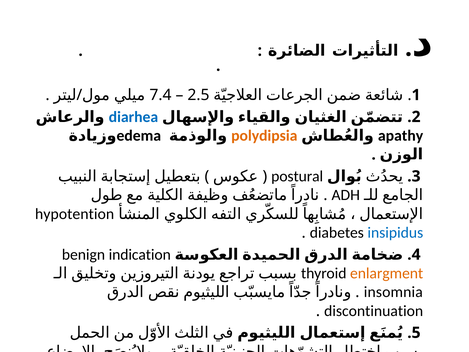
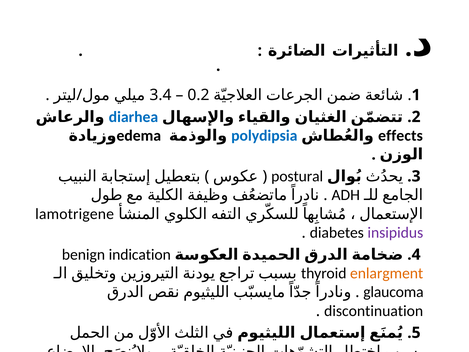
7.4: 7.4 -> 3.4 (160, 95)
2.5: 2.5 -> 0.2 (198, 95)
polydipsia colour: orange -> blue (264, 136)
apathy: apathy -> effects (401, 136)
hypotention: hypotention -> lamotrigene (75, 214)
insipidus colour: blue -> purple (395, 232)
insomnia: insomnia -> glaucoma (393, 292)
